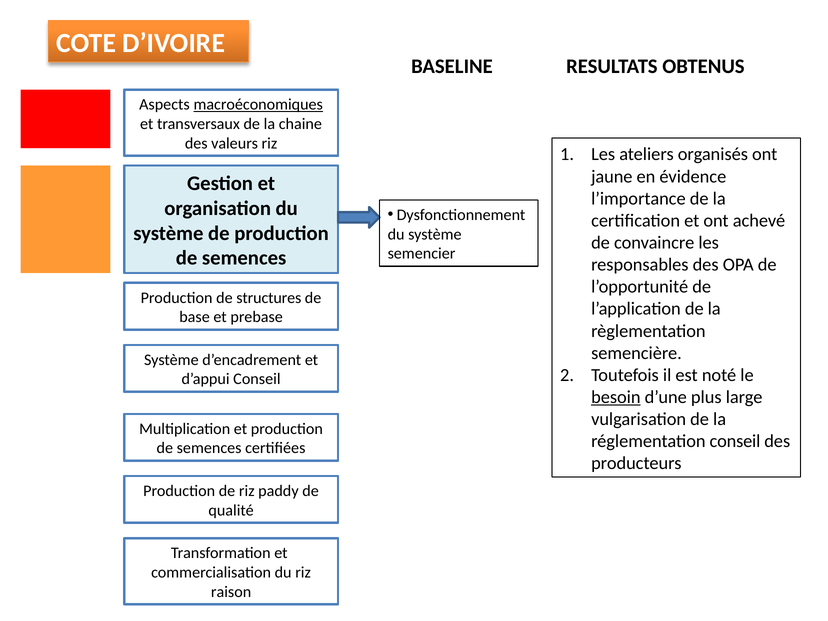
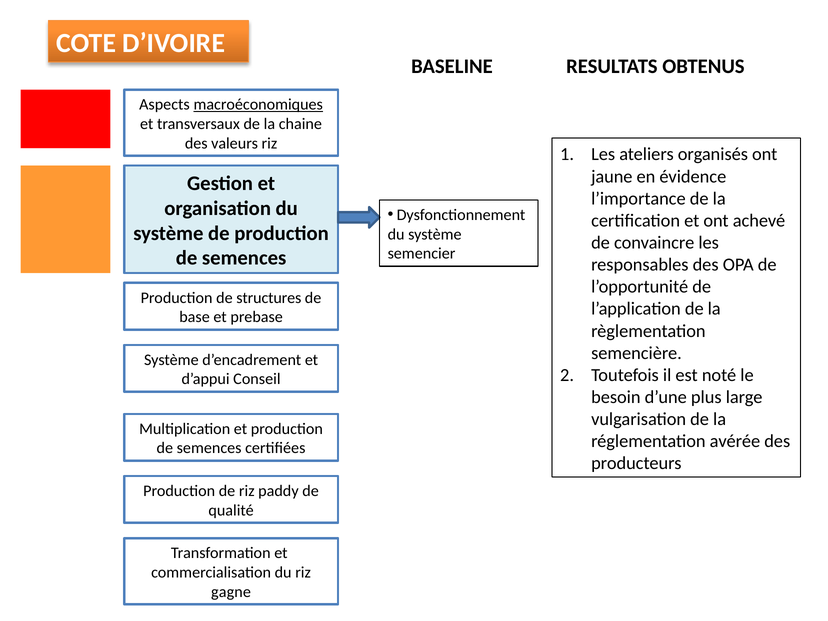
besoin underline: present -> none (616, 397)
réglementation conseil: conseil -> avérée (735, 441)
raison: raison -> gagne (231, 592)
